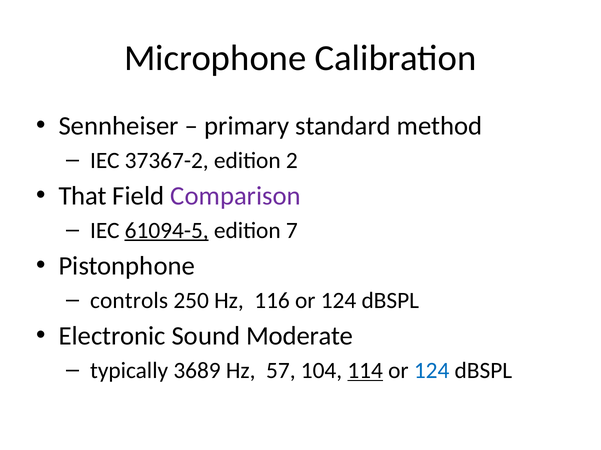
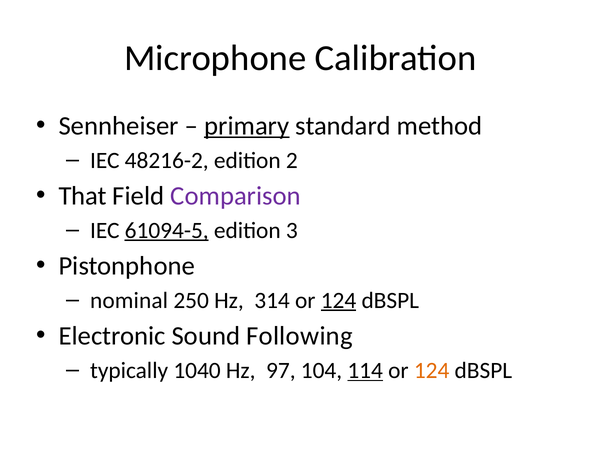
primary underline: none -> present (247, 126)
37367-2: 37367-2 -> 48216-2 (167, 161)
7: 7 -> 3 (292, 231)
controls: controls -> nominal (129, 301)
116: 116 -> 314 (272, 301)
124 underline: none -> present (339, 301)
Moderate: Moderate -> Following (300, 337)
3689: 3689 -> 1040 (197, 371)
57: 57 -> 97 (281, 371)
124 colour: blue -> orange (432, 371)
